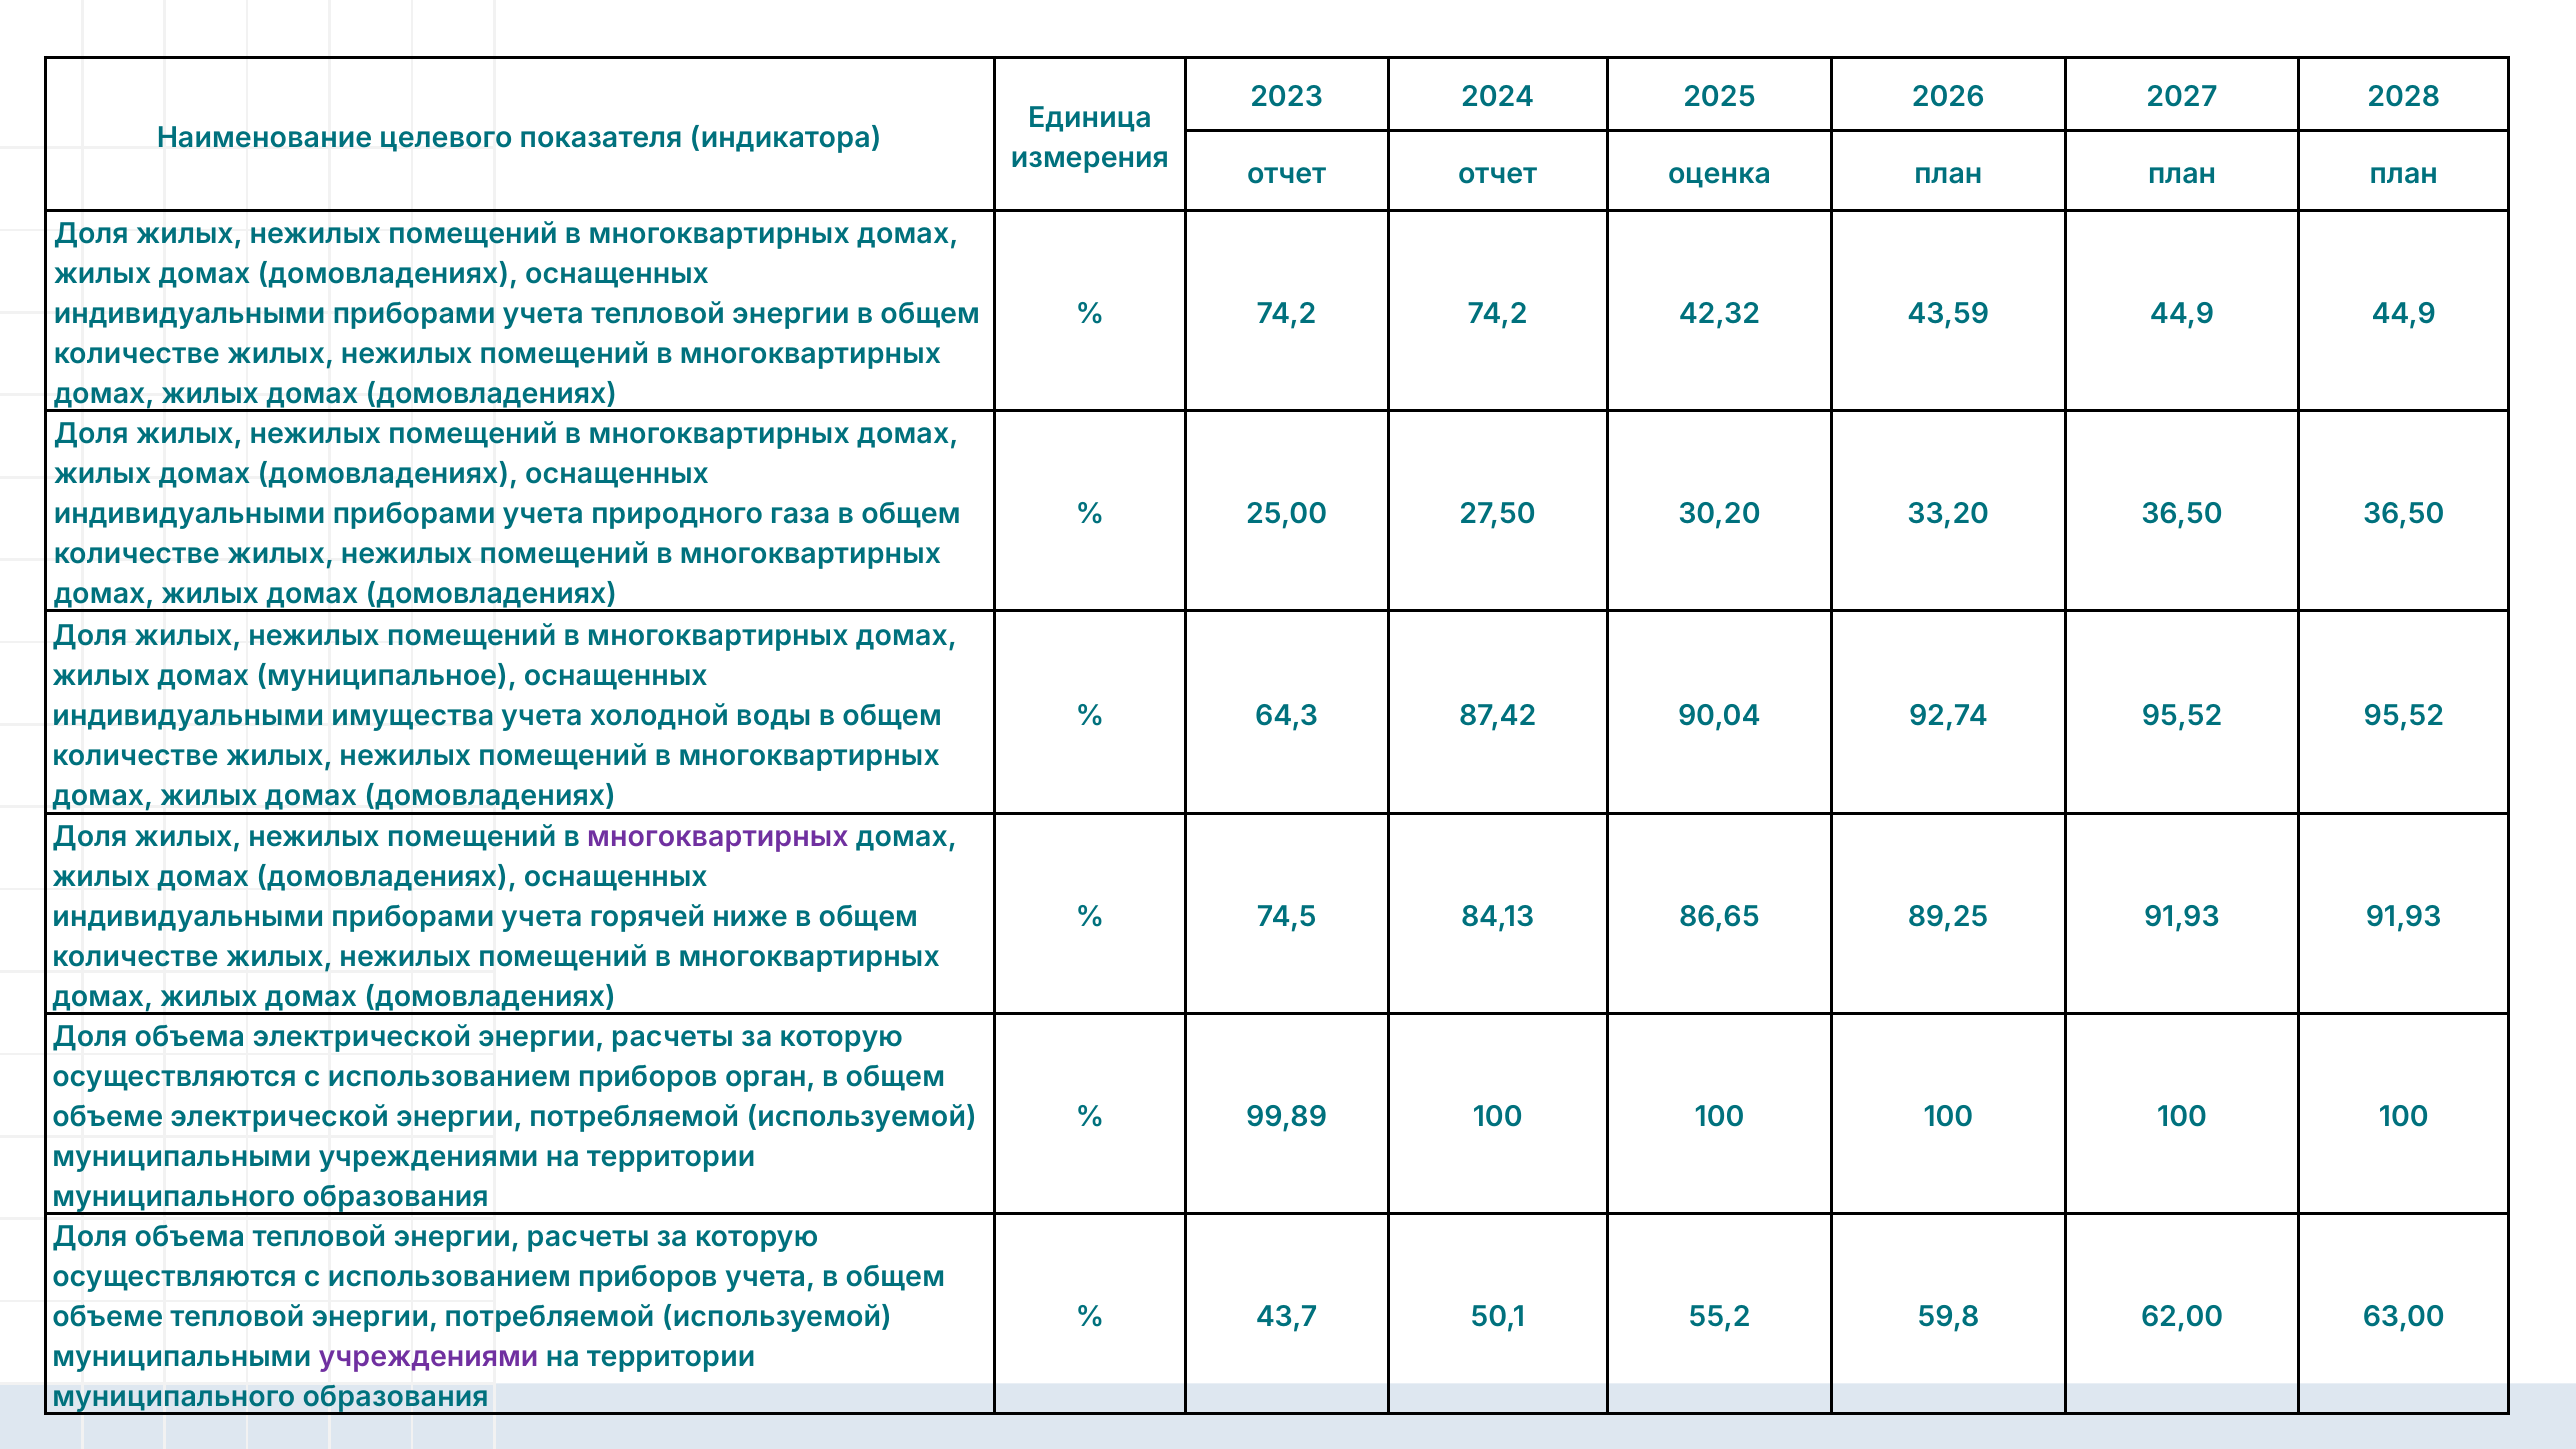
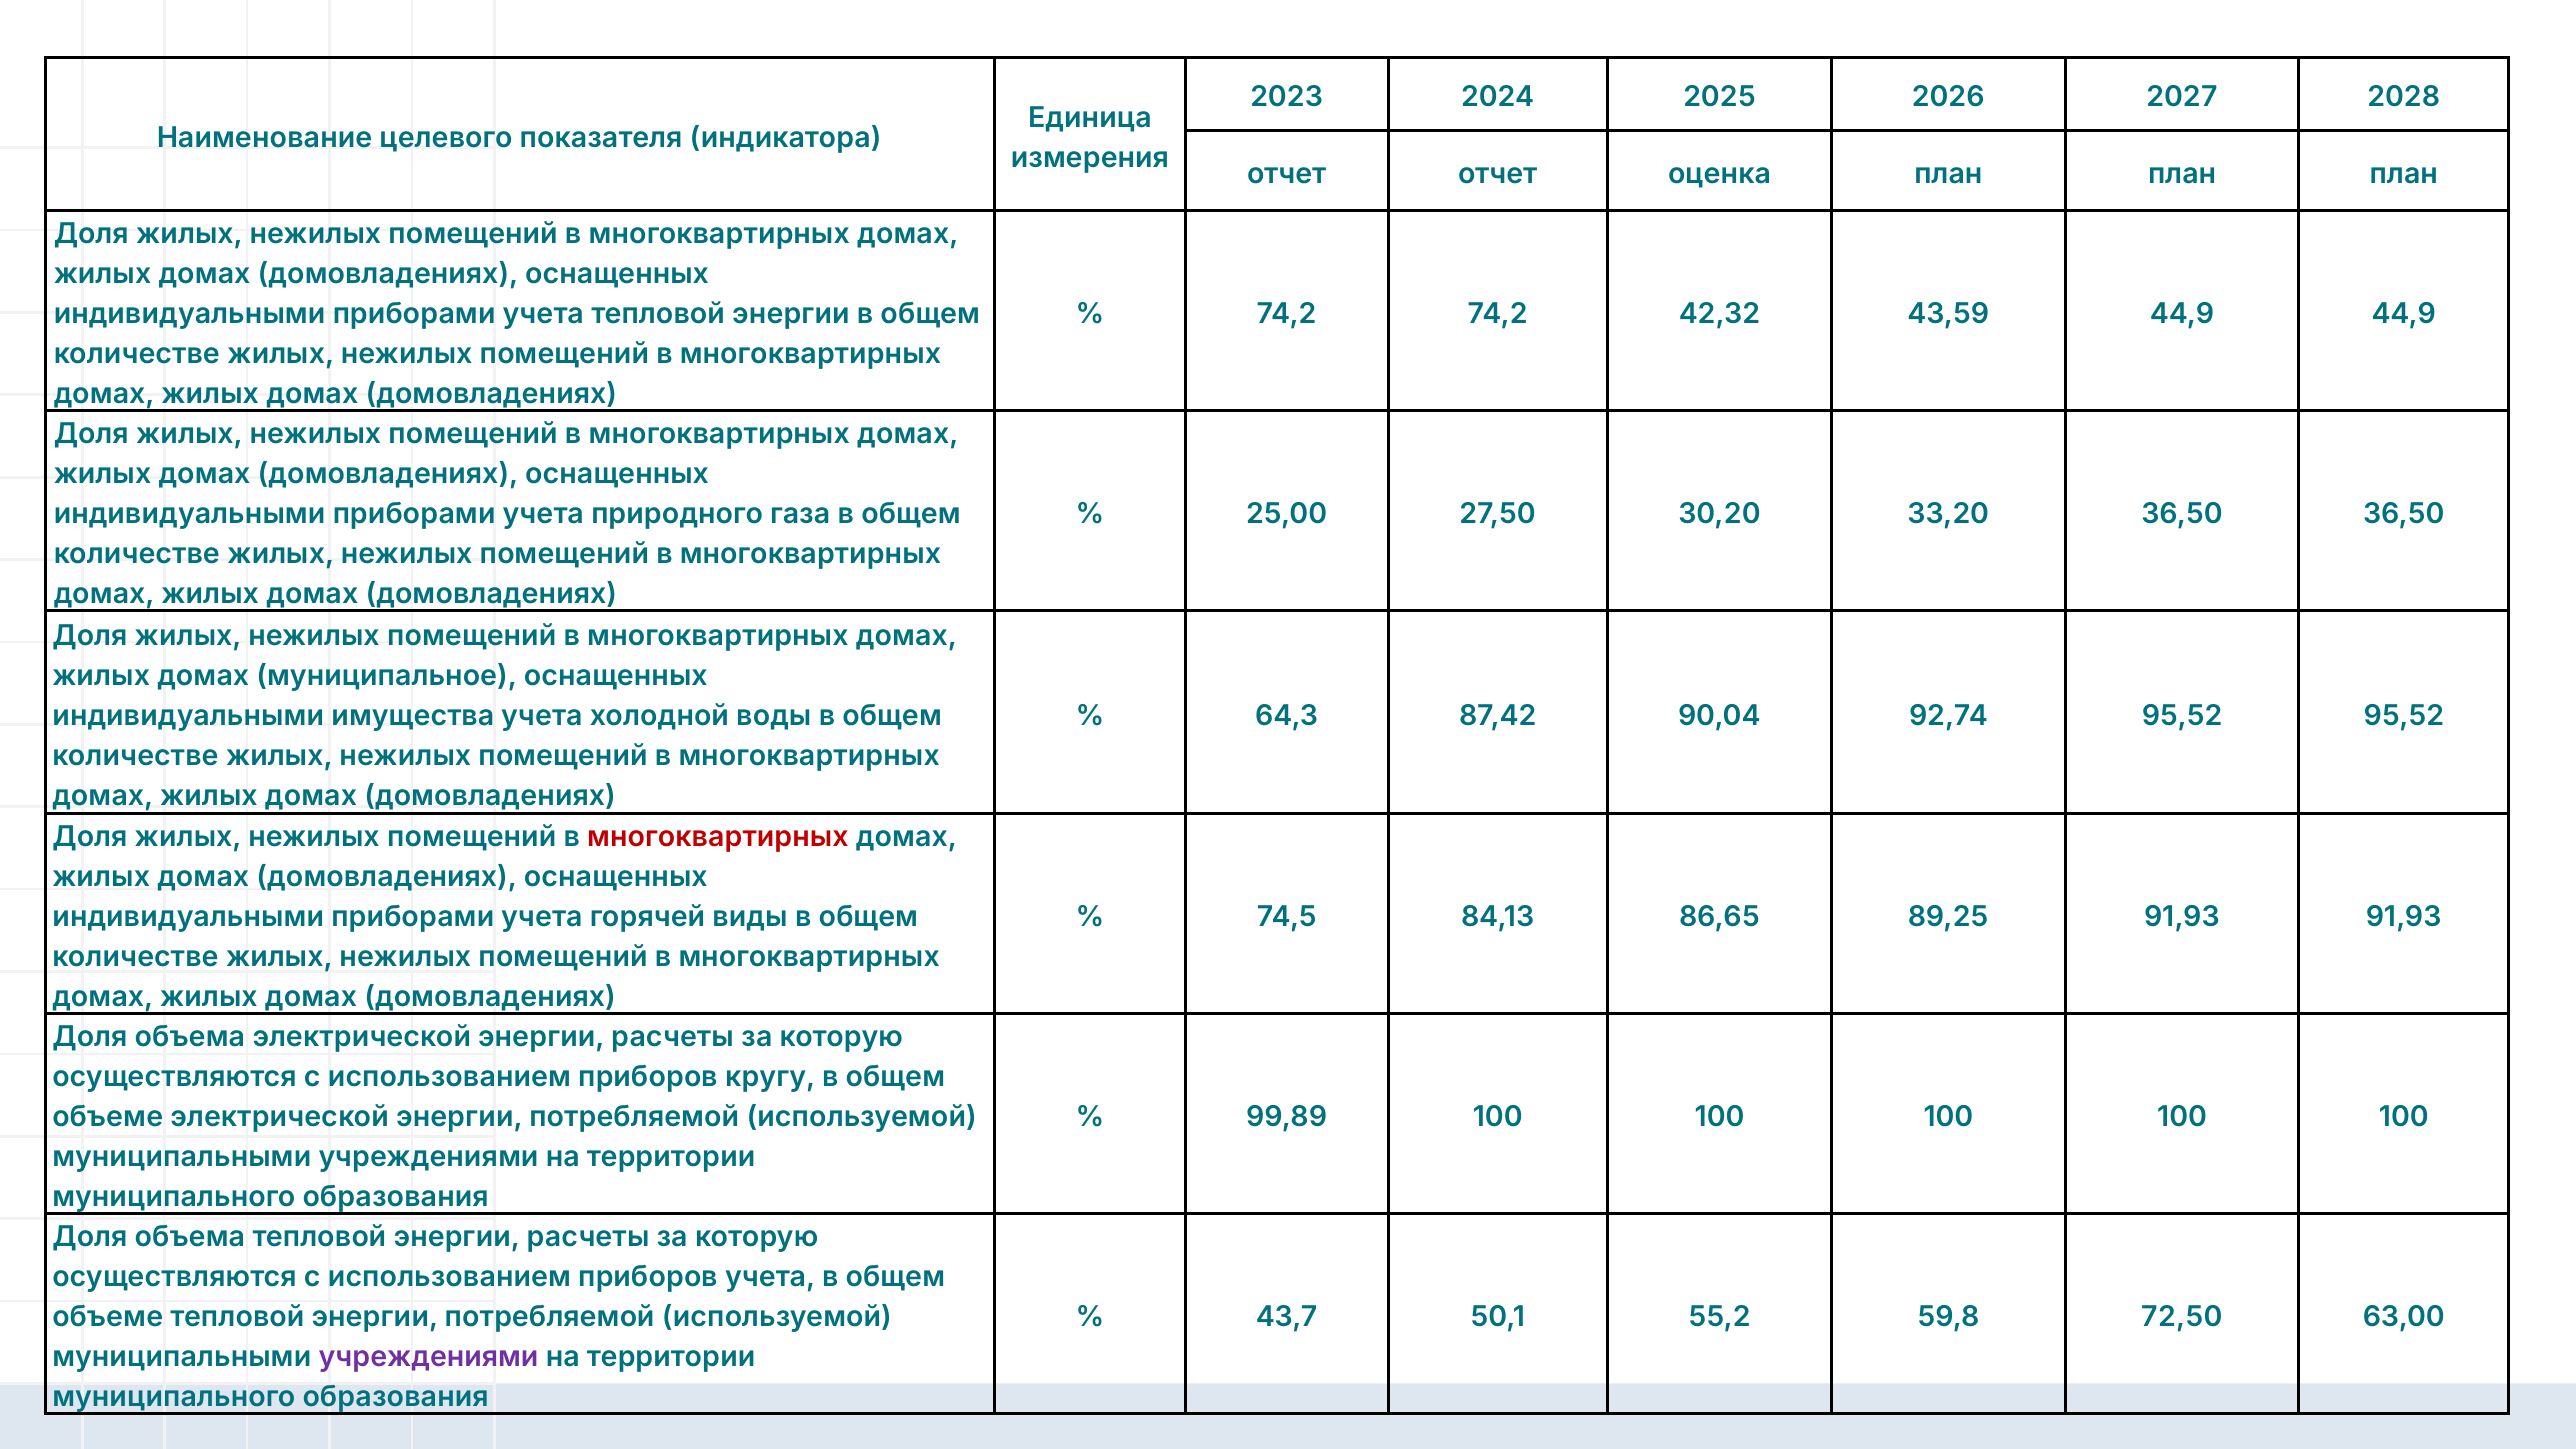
многоквартирных colour: purple -> red (718, 837)
ниже: ниже -> виды (750, 917)
орган: орган -> кругу (770, 1077)
62,00: 62,00 -> 72,50 (2182, 1317)
